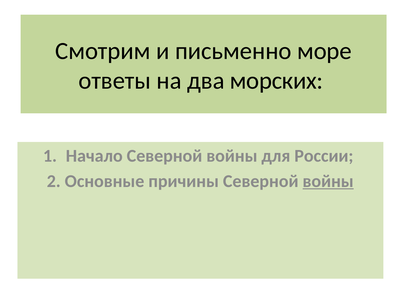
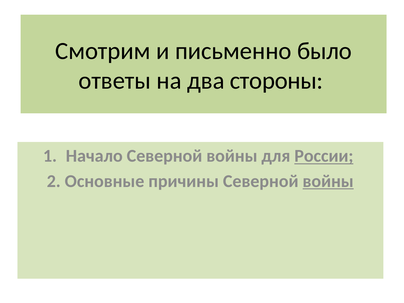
море: море -> было (324, 51)
морских: морских -> стороны (277, 81)
России underline: none -> present (324, 156)
